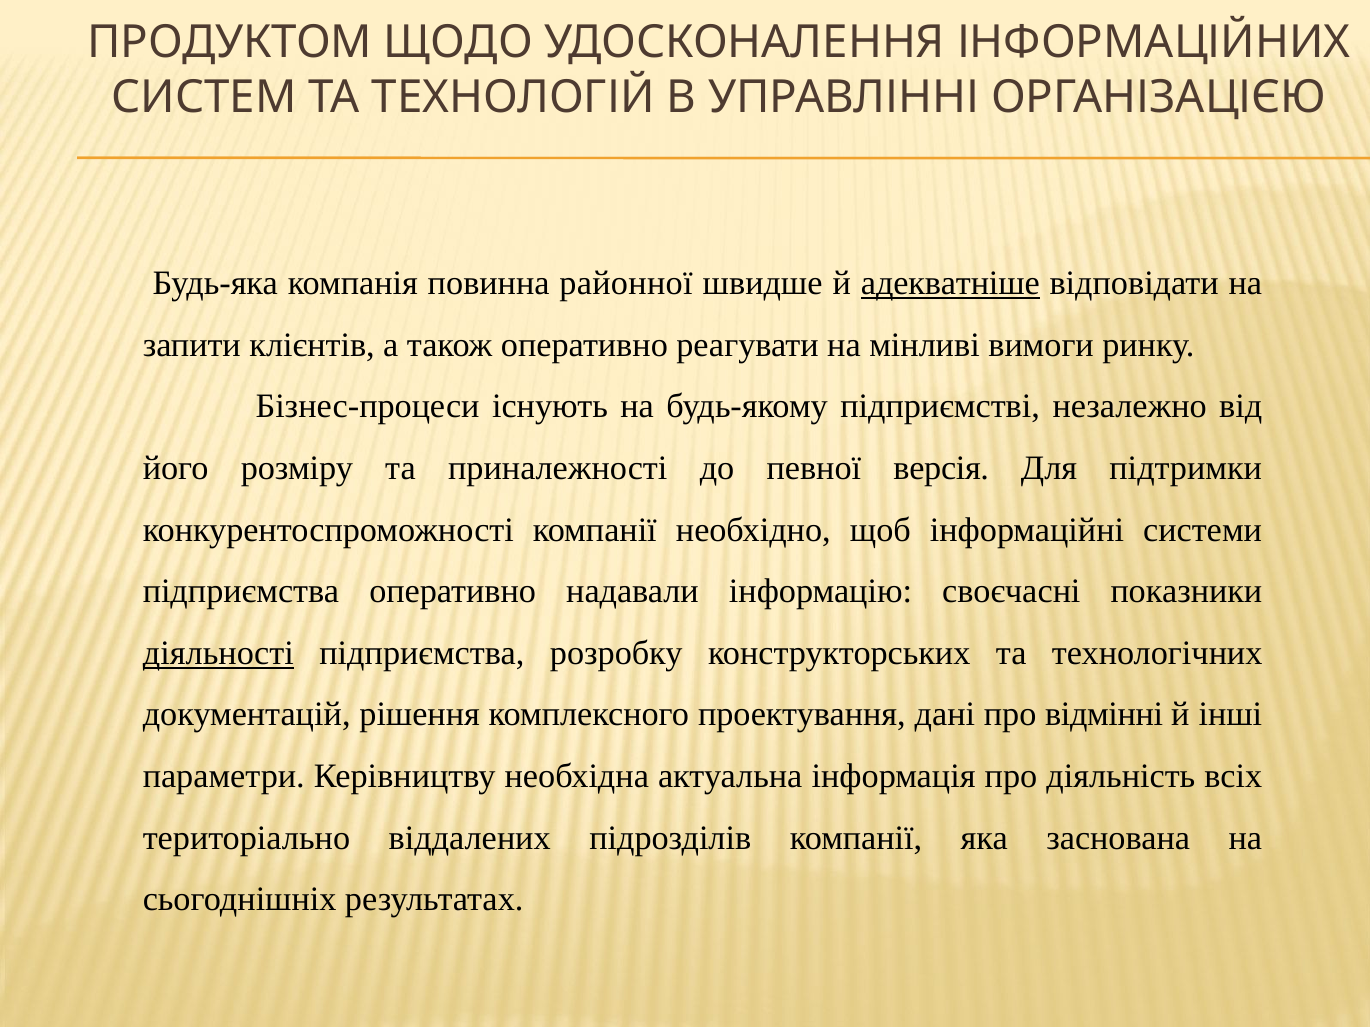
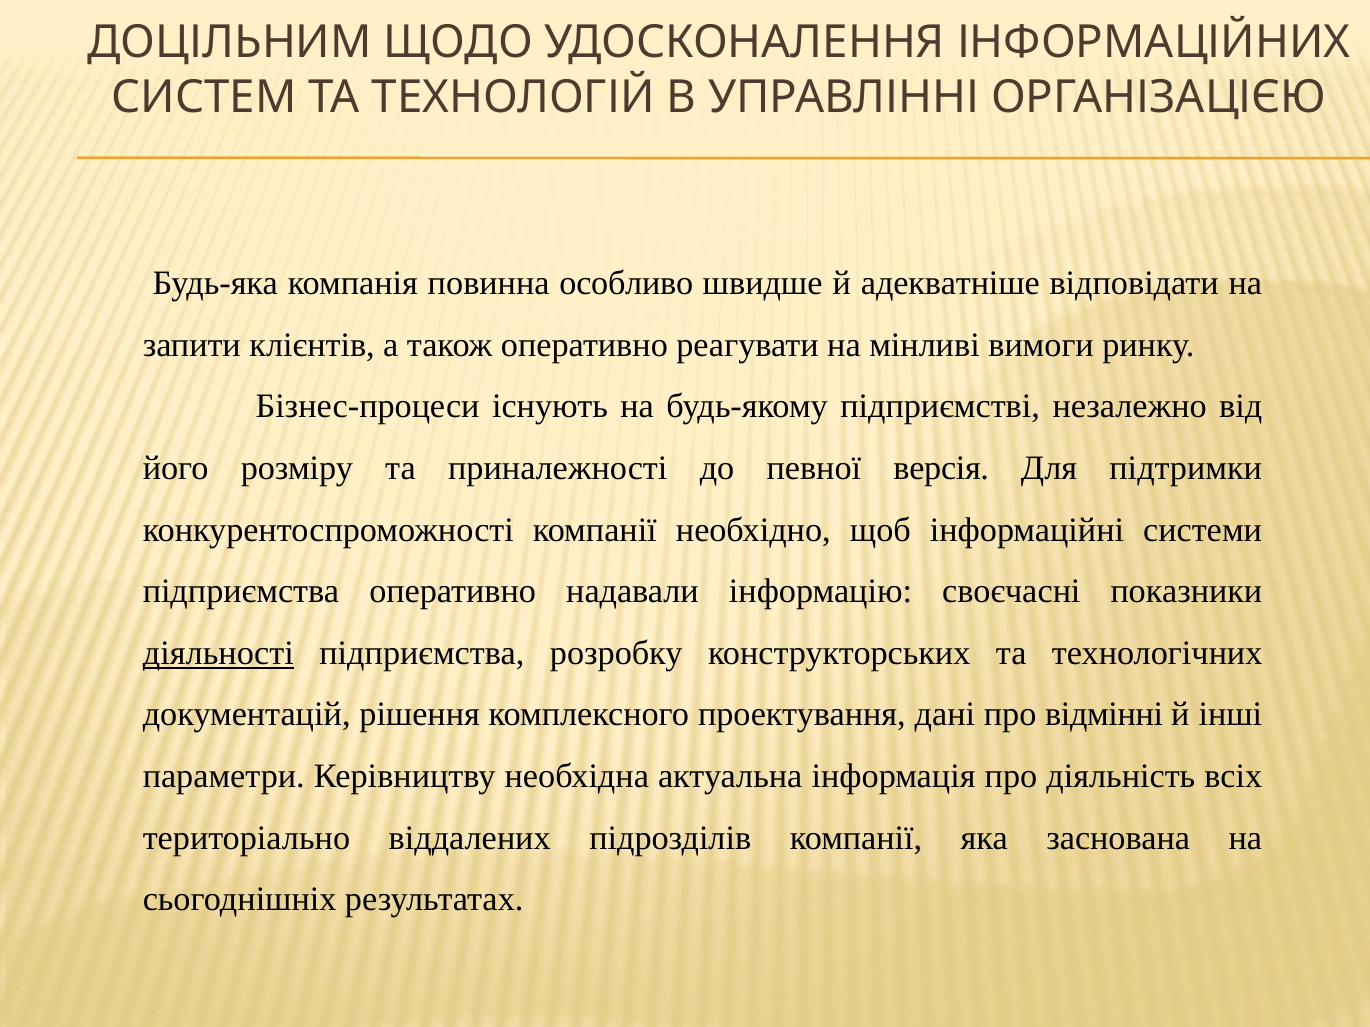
ПРОДУКТОМ: ПРОДУКТОМ -> ДОЦІЛЬНИМ (230, 42)
районної: районної -> особливо (626, 283)
адекватніше underline: present -> none (950, 283)
